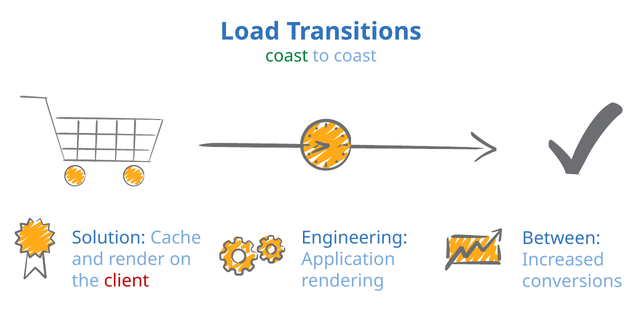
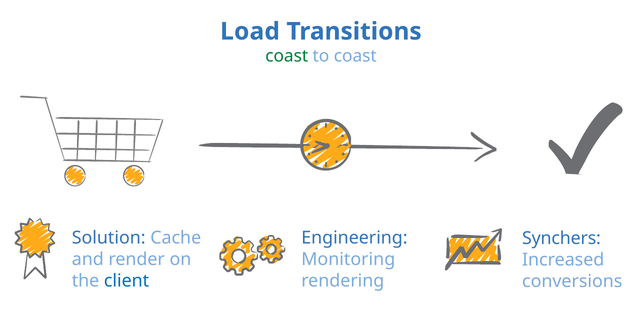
Between: Between -> Synchers (561, 238)
Application: Application -> Monitoring (348, 259)
client colour: red -> blue (127, 281)
